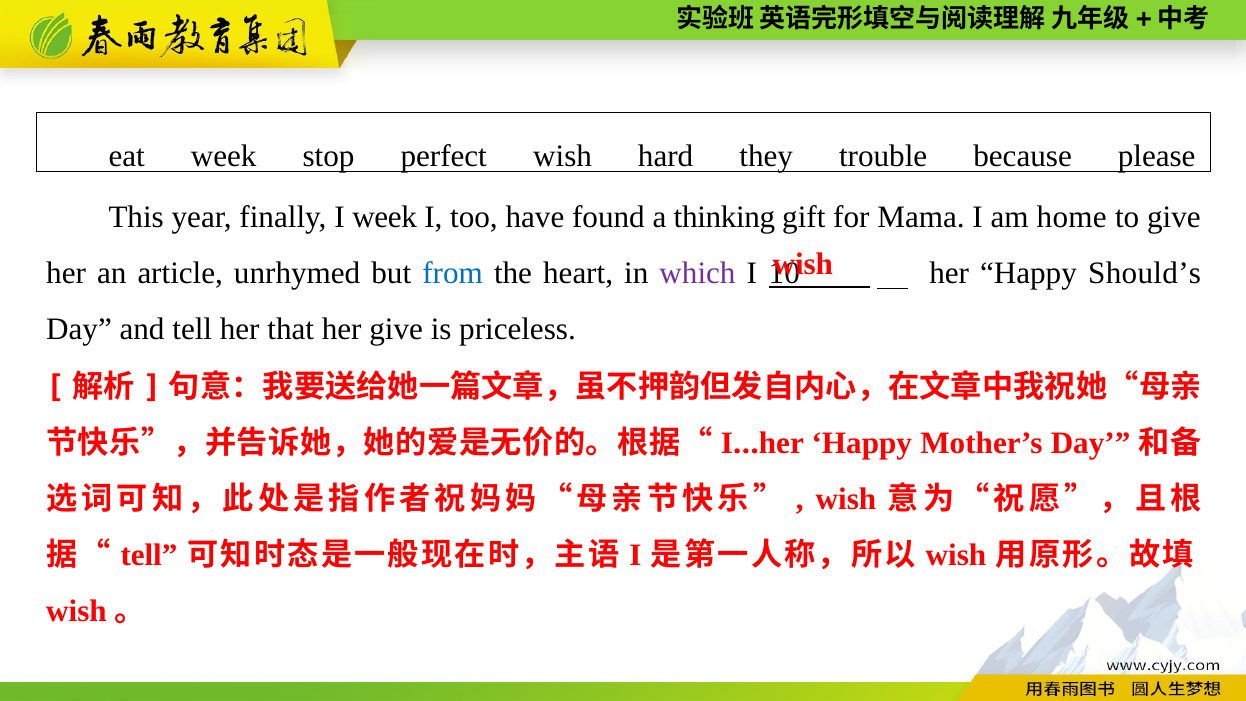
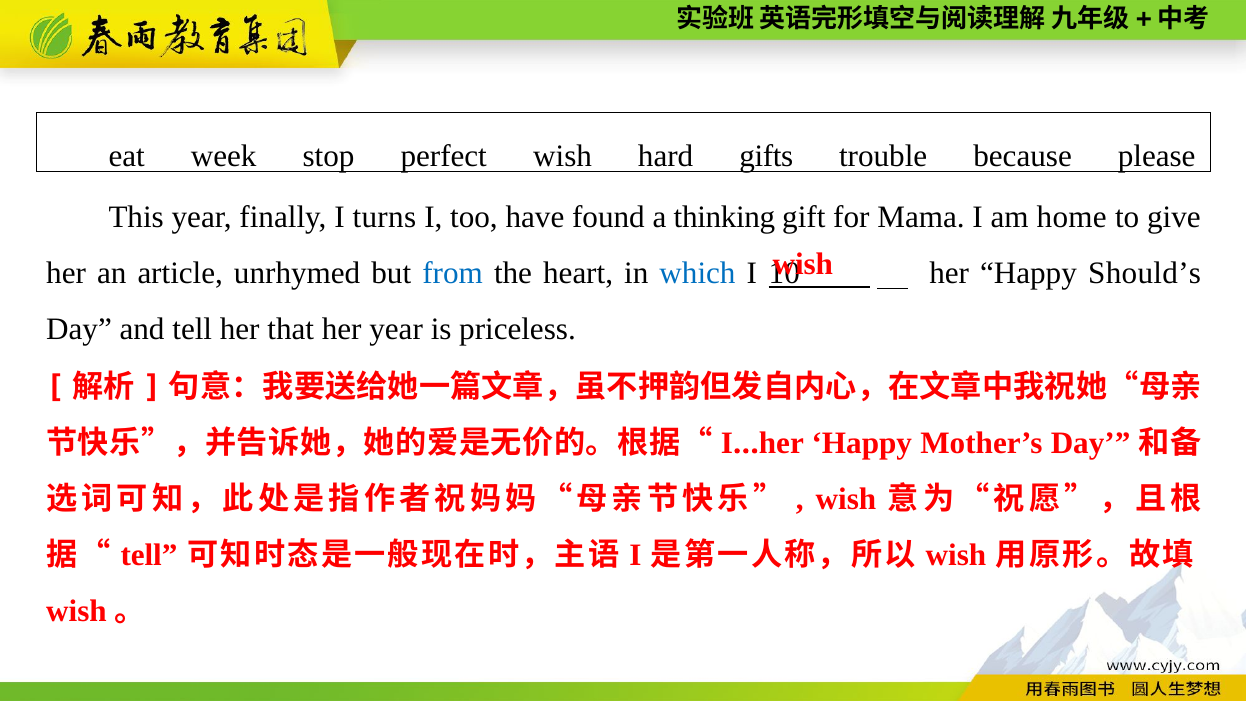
they: they -> gifts (766, 157)
I week: week -> turns (384, 217)
which colour: purple -> blue (697, 274)
her give: give -> year (396, 330)
